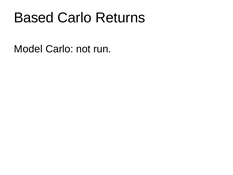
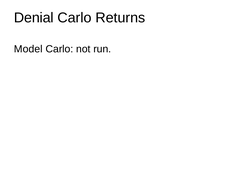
Based: Based -> Denial (34, 18)
